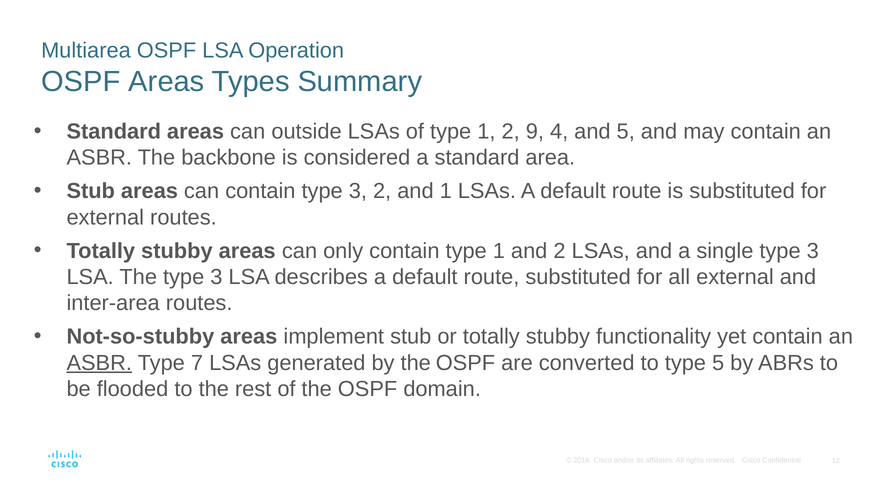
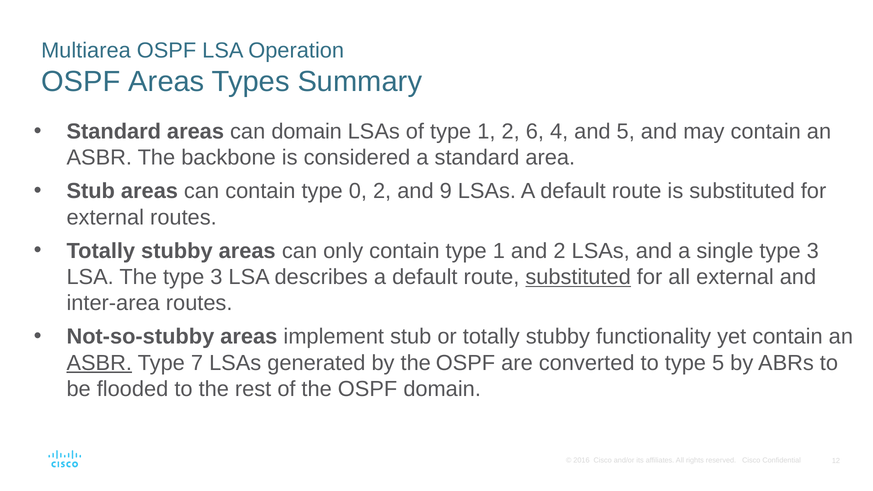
can outside: outside -> domain (307, 132)
9: 9 -> 6 (535, 132)
contain type 3: 3 -> 0 (358, 191)
and 1: 1 -> 9 (446, 191)
substituted underline: none -> present (578, 277)
